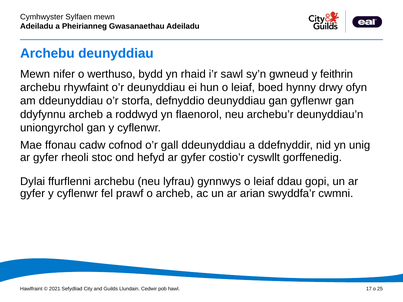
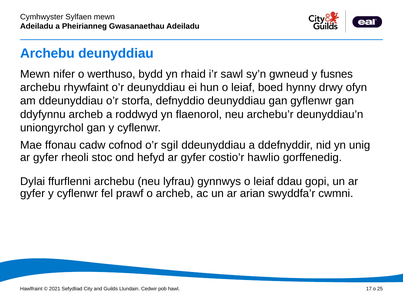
feithrin: feithrin -> fusnes (337, 74)
gall: gall -> sgil (170, 145)
cyswllt: cyswllt -> hawlio (264, 158)
